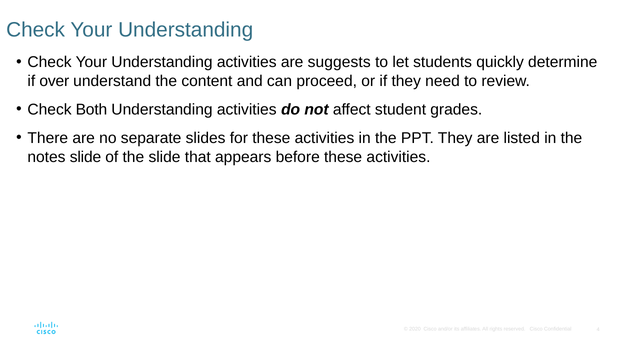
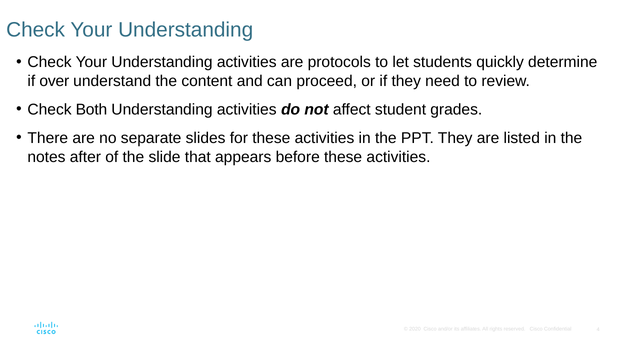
suggests: suggests -> protocols (339, 62)
notes slide: slide -> after (85, 157)
